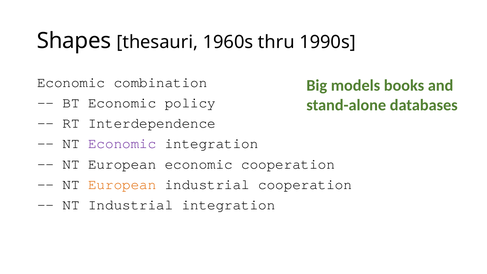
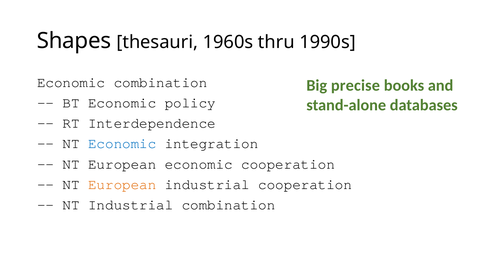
models: models -> precise (355, 86)
Economic colour: purple -> blue (122, 144)
Industrial integration: integration -> combination (229, 205)
